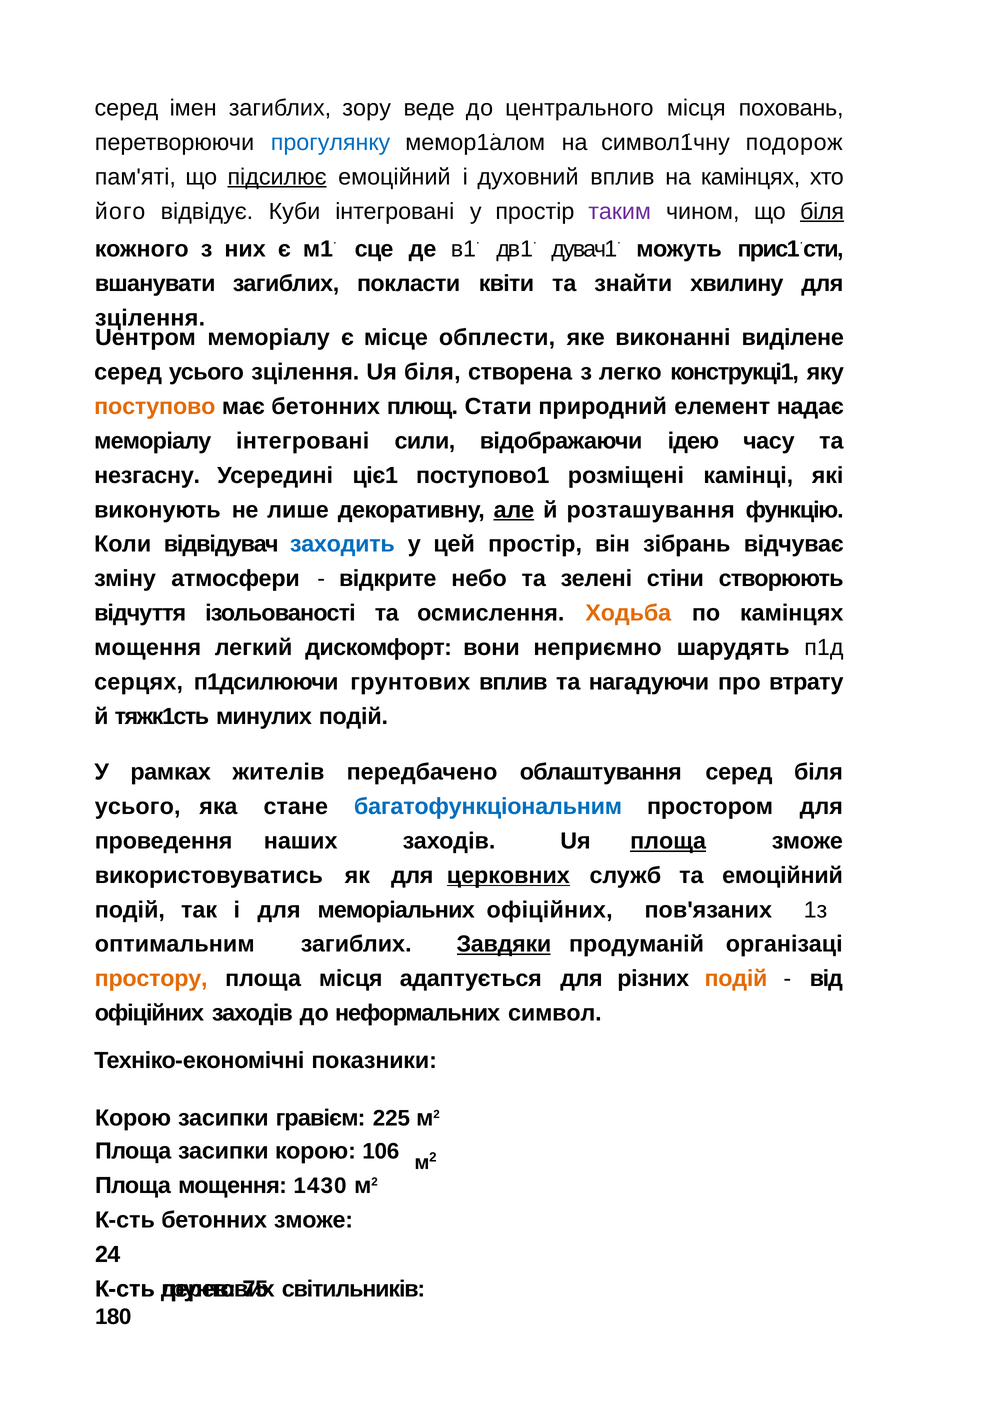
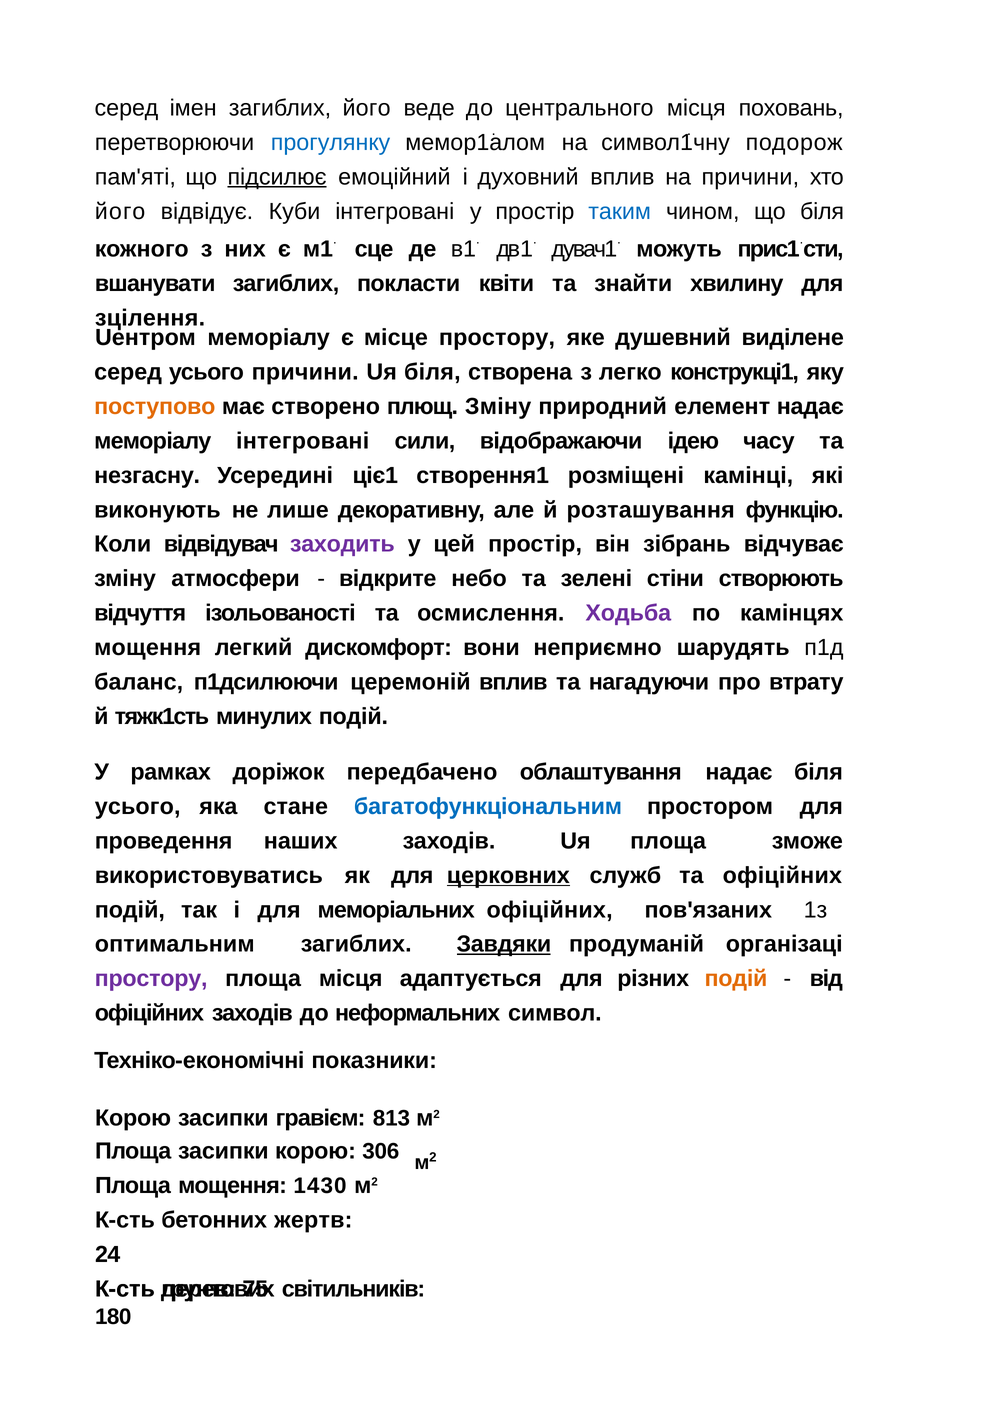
загиблих зору: зору -> його (367, 108)
на камінцях: камінцях -> причини (750, 177)
таким colour: purple -> blue (620, 211)
біля underline: present -> none (822, 211)
місце обплести: обплести -> простору (497, 338)
виконанні: виконанні -> душевний (673, 338)
усього зцілення: зцілення -> причини (305, 372)
має бетонних: бетонних -> створено (326, 406)
плющ Стати: Стати -> Зміну (498, 406)
поступово1: поступово1 -> створення1 (483, 475)
але underline: present -> none (514, 510)
заходить colour: blue -> purple (342, 544)
Ходьба colour: orange -> purple (628, 613)
серцях: серцях -> баланс (139, 682)
п1дсилюючи грунтових: грунтових -> церемоній (410, 682)
жителів: жителів -> доріжок (279, 772)
облаштування серед: серед -> надає (739, 772)
площа underline: present -> none (668, 841)
та емоційний: емоційний -> офіційних (782, 875)
простору colour: orange -> purple (151, 978)
225: 225 -> 813 (391, 1118)
106: 106 -> 306 (381, 1151)
бетонних зможе: зможе -> жертв (313, 1219)
